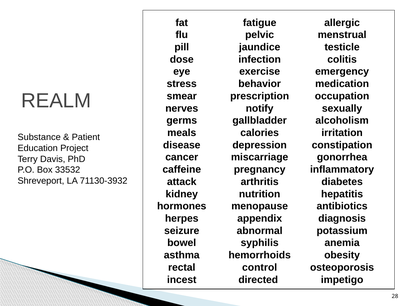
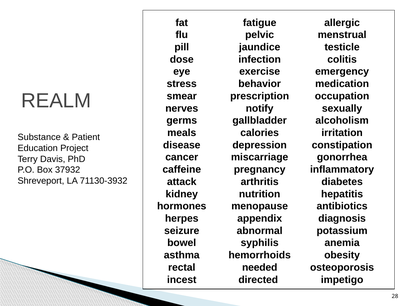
33532: 33532 -> 37932 (68, 170)
control: control -> needed (260, 267)
